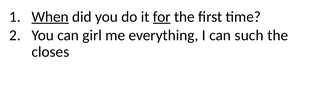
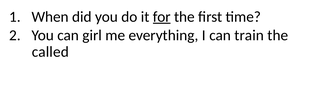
When underline: present -> none (50, 17)
such: such -> train (249, 35)
closes: closes -> called (50, 52)
